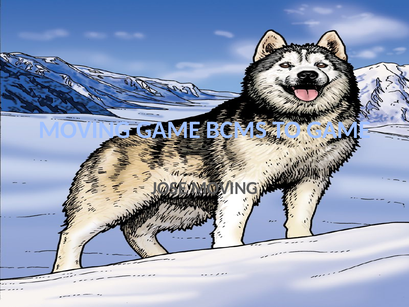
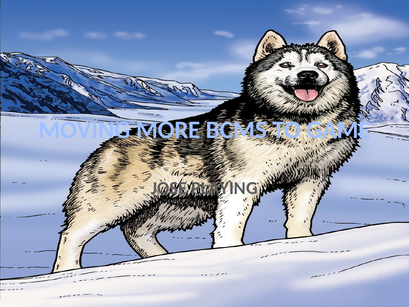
MOVING GAME: GAME -> MORE (168, 130)
JOSE MOVING: MOVING -> PLAYING (224, 188)
